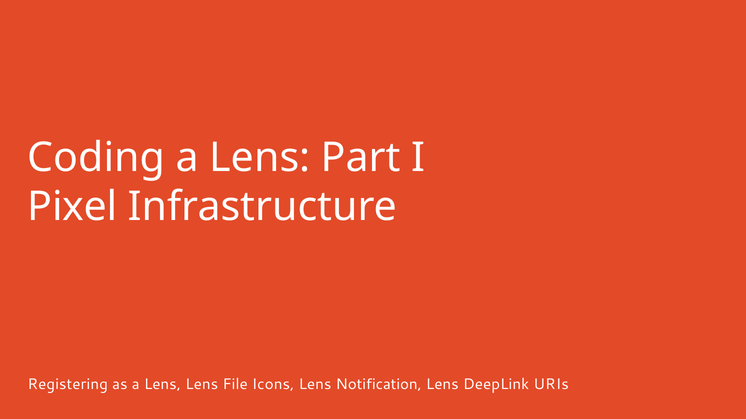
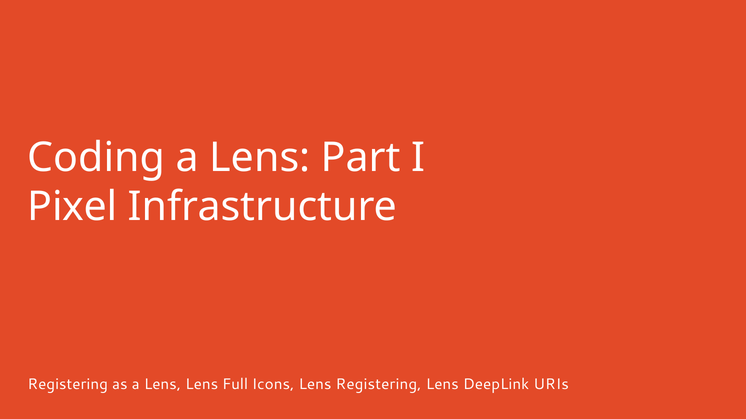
File: File -> Full (235, 385)
Lens Notification: Notification -> Registering (379, 385)
